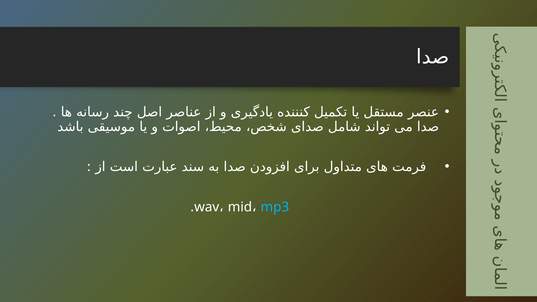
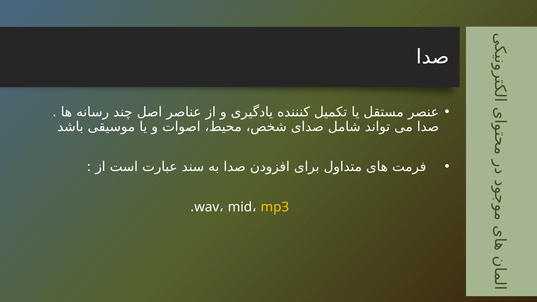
mp3 colour: light blue -> yellow (275, 207)
